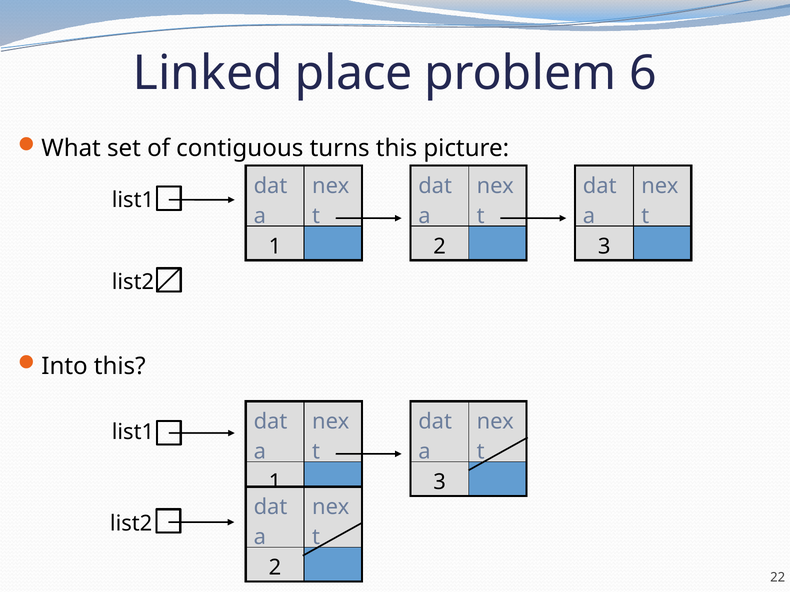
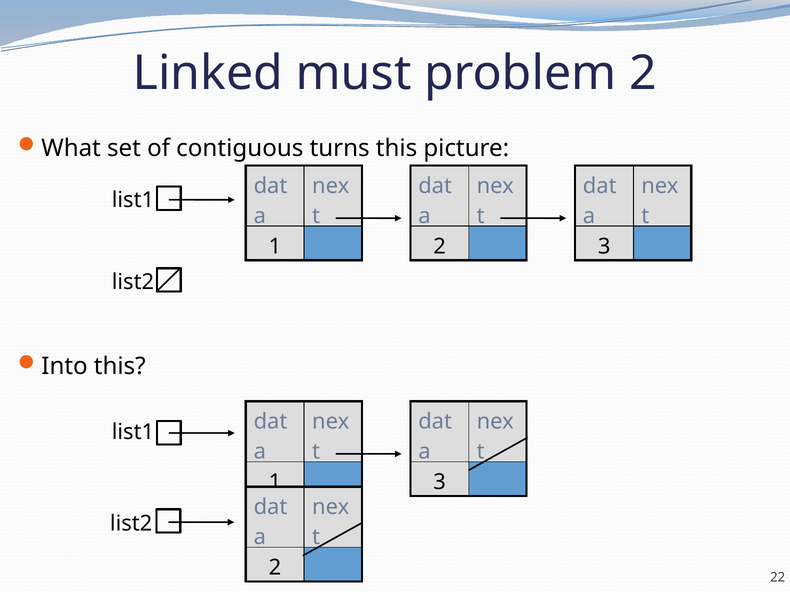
place: place -> must (353, 73)
problem 6: 6 -> 2 (643, 73)
